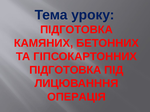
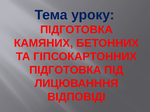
ОПЕРАЦІЯ: ОПЕРАЦІЯ -> ВІДПОВІДІ (76, 97)
